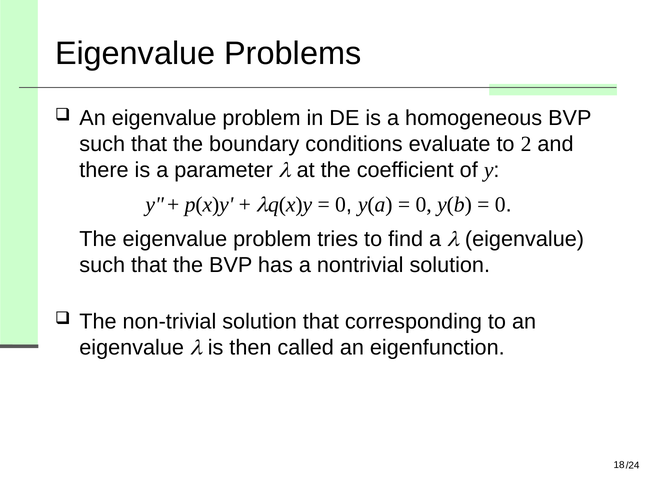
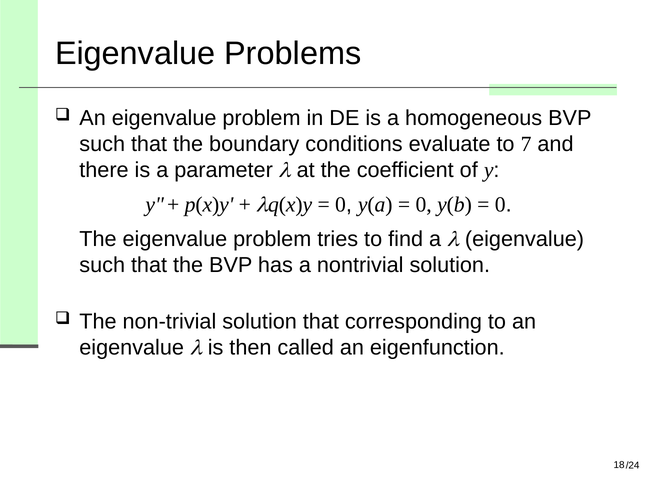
2: 2 -> 7 (526, 144)
